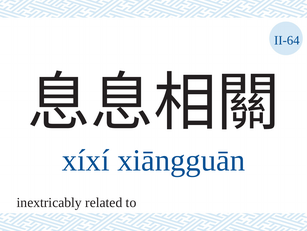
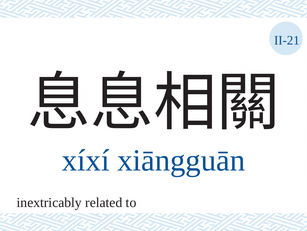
II-64: II-64 -> II-21 (287, 40)
